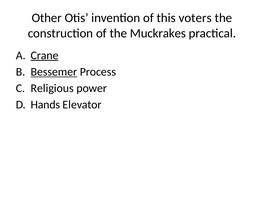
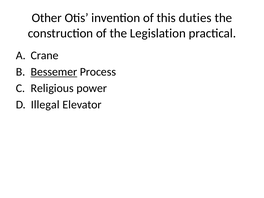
voters: voters -> duties (195, 18)
Muckrakes: Muckrakes -> Legislation (158, 33)
Crane underline: present -> none (45, 55)
Hands: Hands -> Illegal (45, 105)
